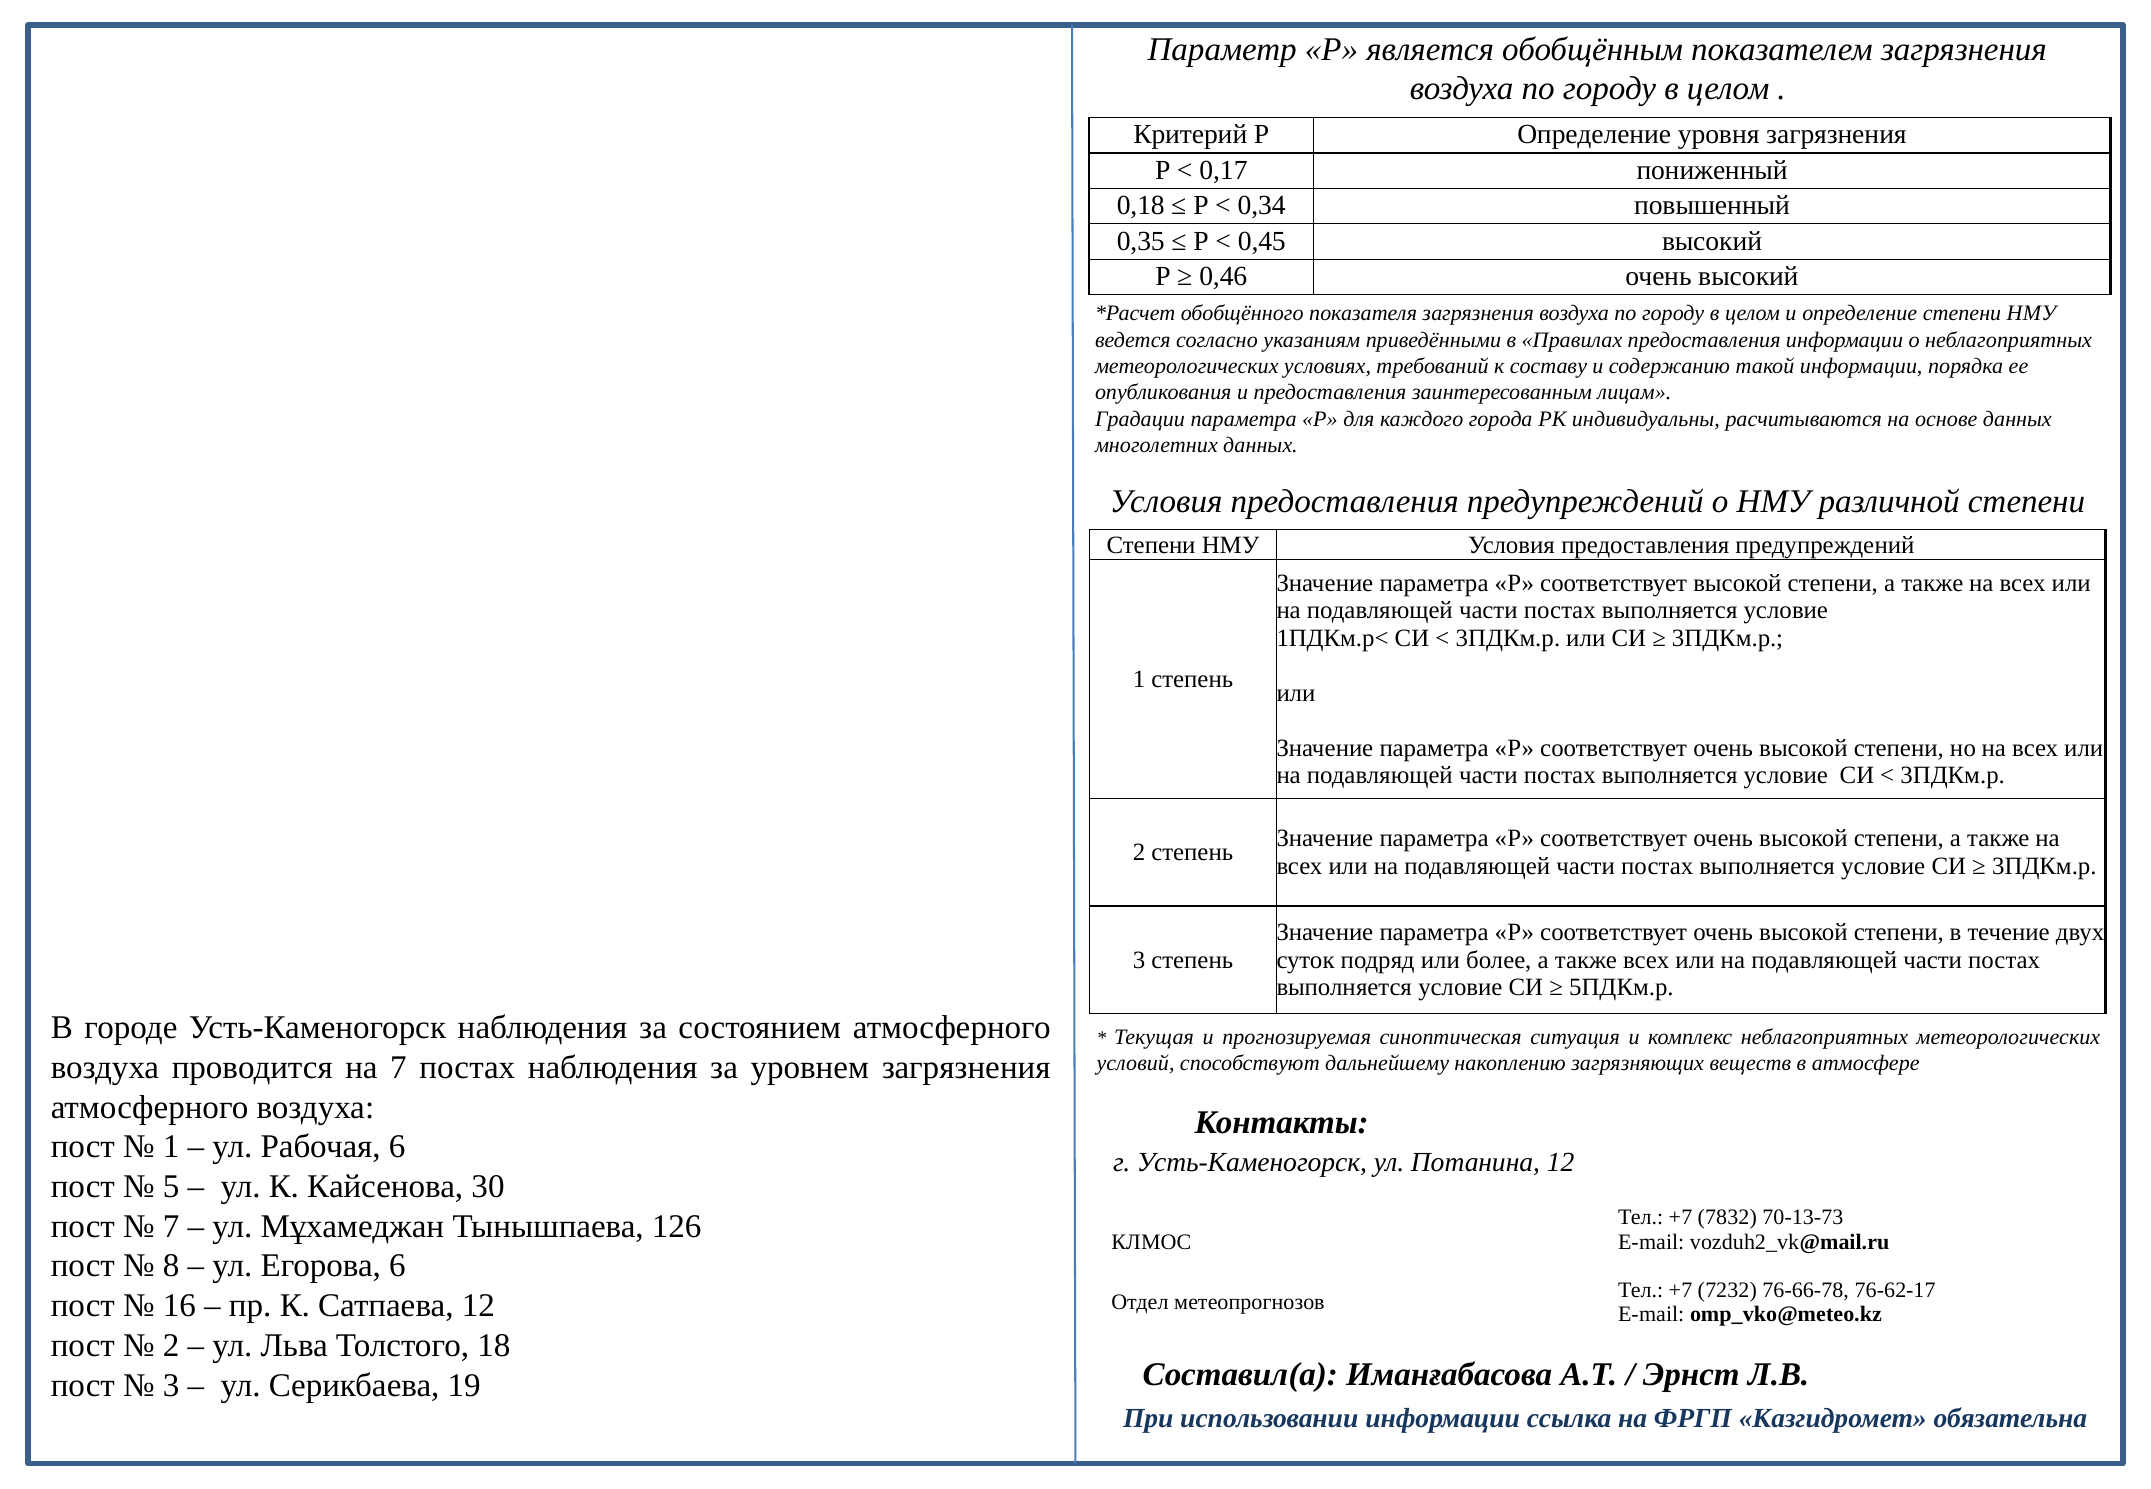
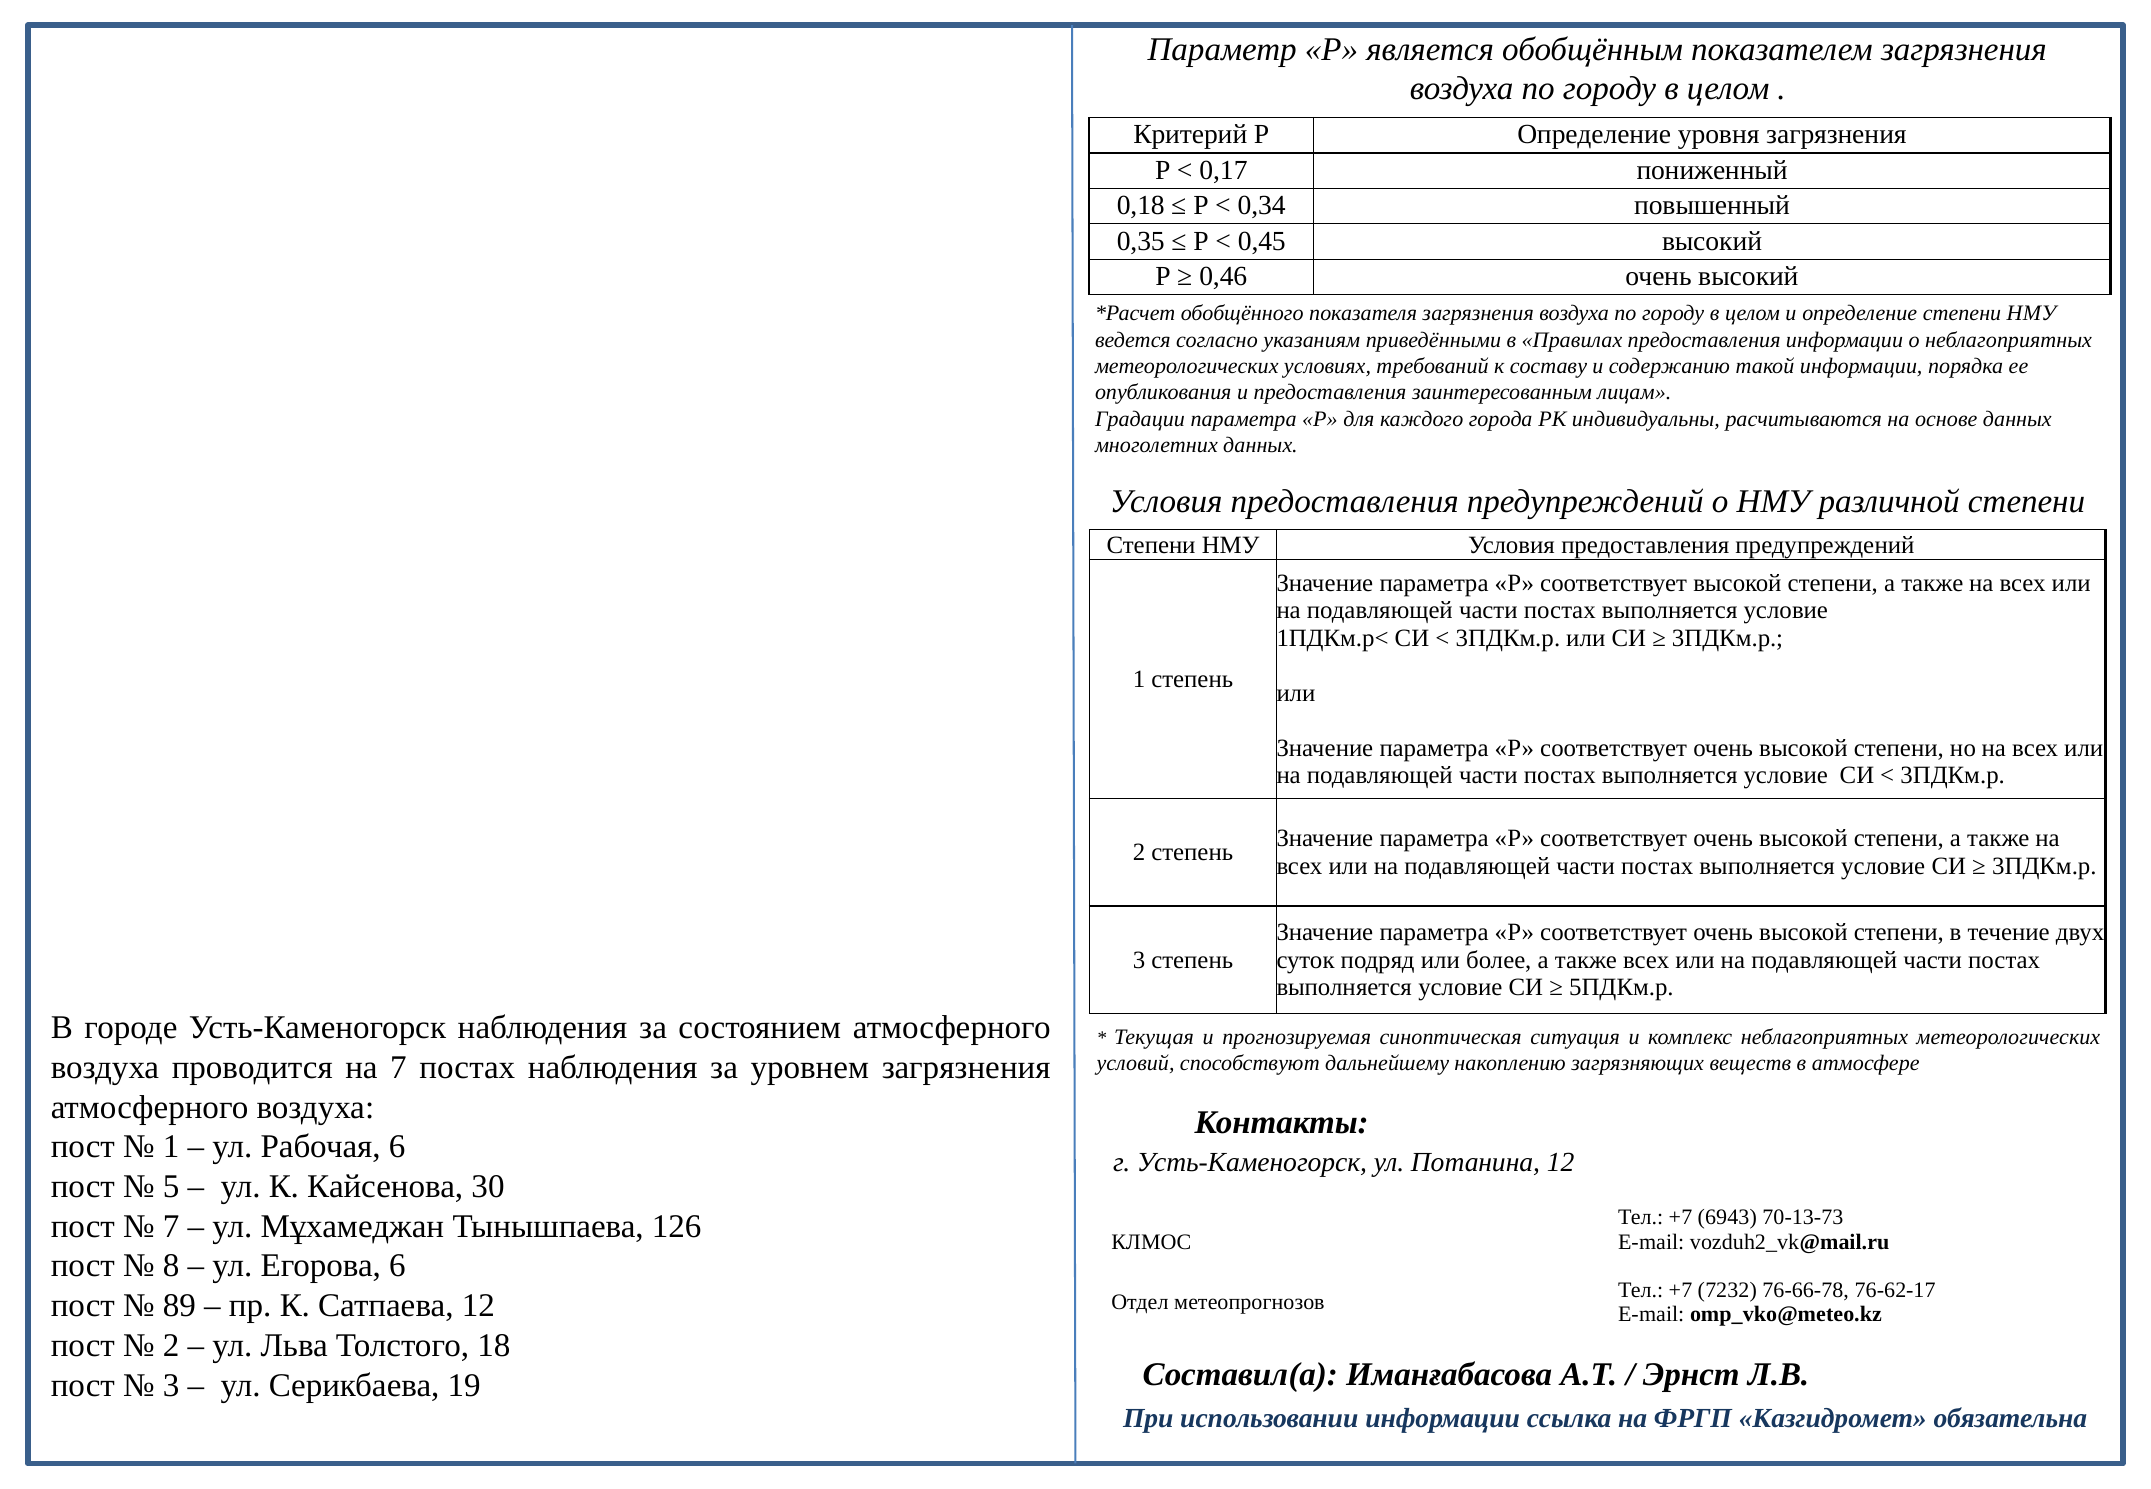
7832: 7832 -> 6943 (1727, 1218)
16: 16 -> 89 (179, 1306)
